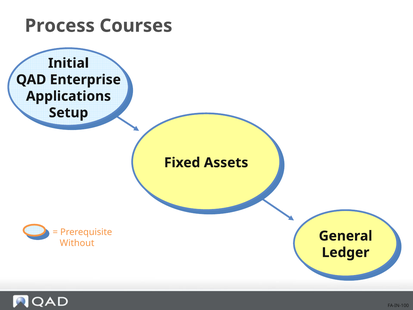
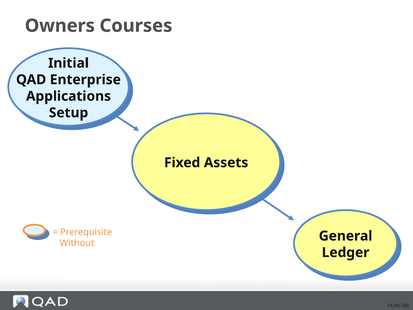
Process: Process -> Owners (60, 26)
